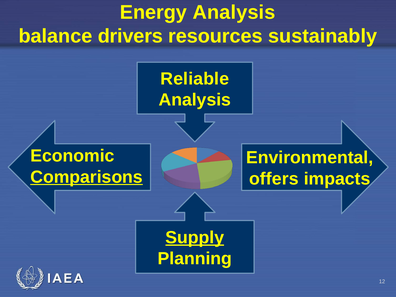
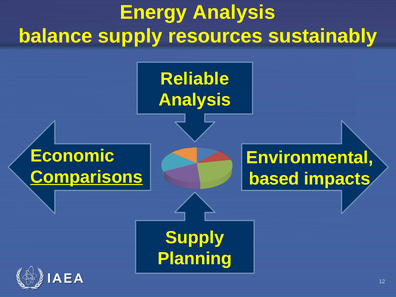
balance drivers: drivers -> supply (130, 36)
offers: offers -> based (274, 179)
Supply underline: present -> none (195, 238)
